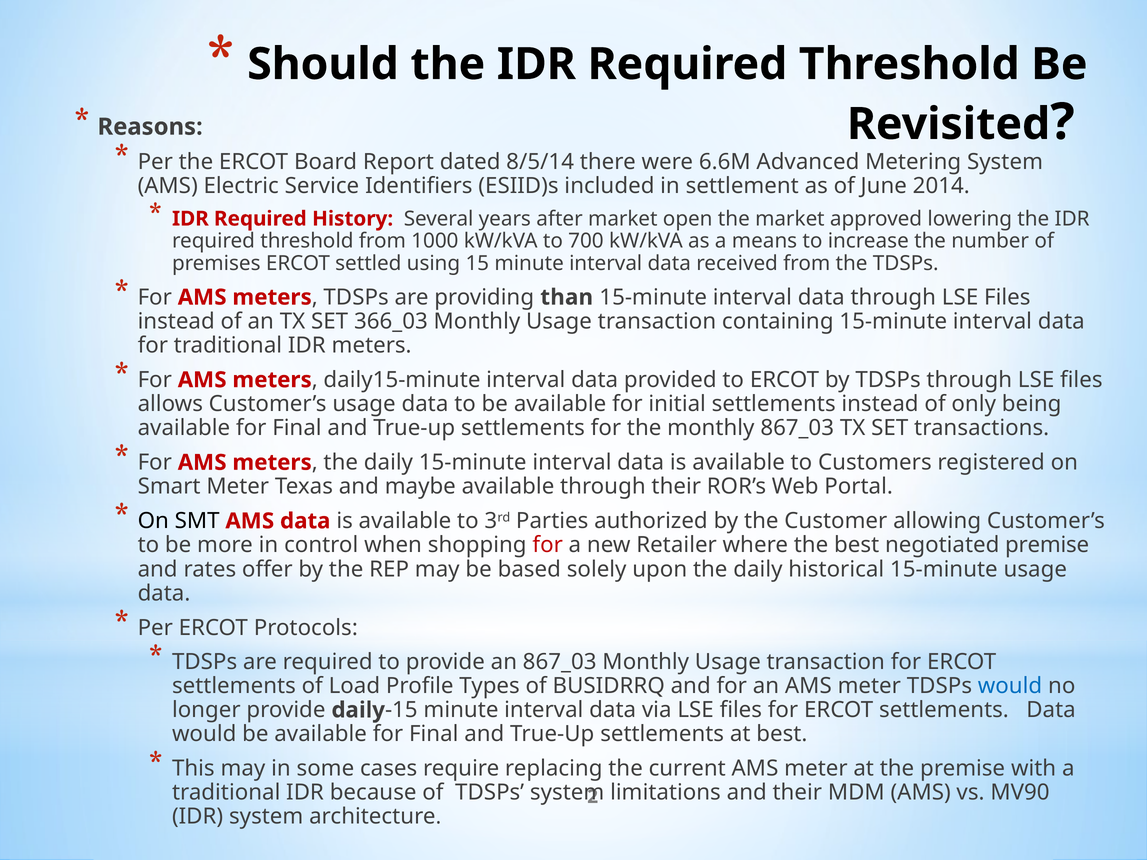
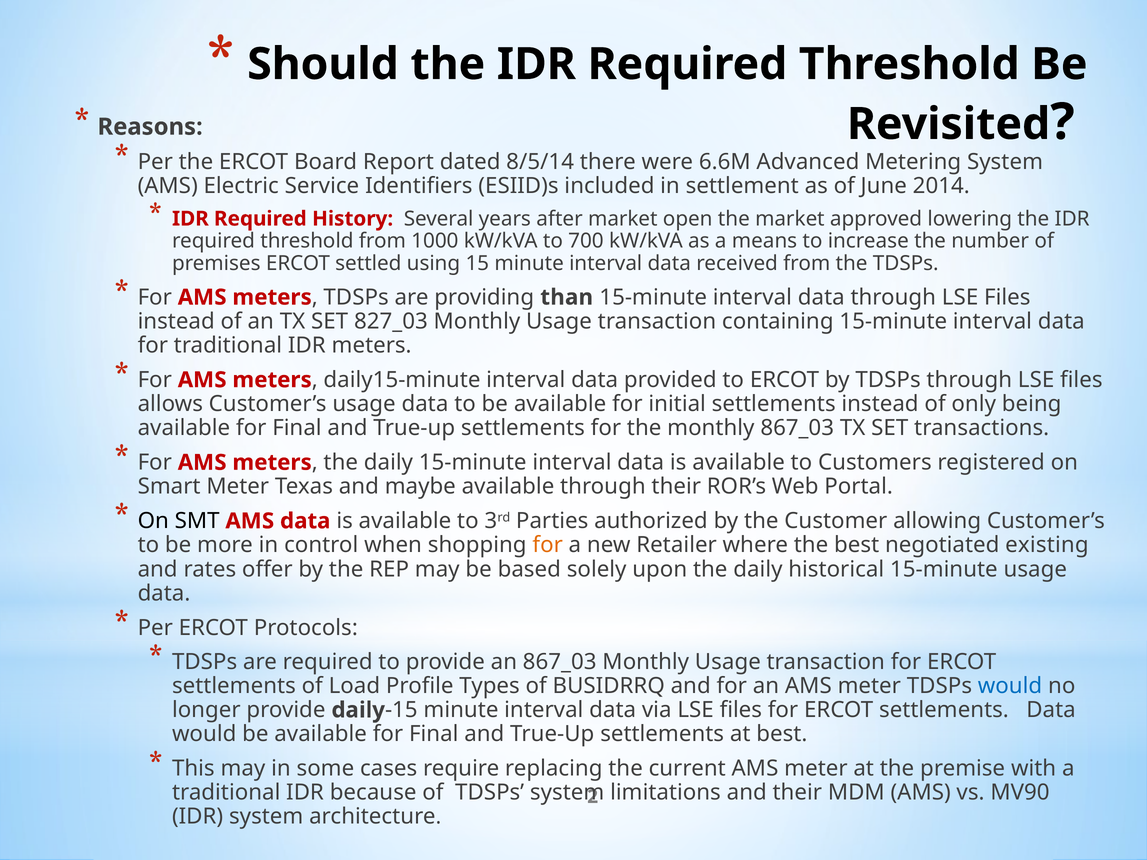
366_03: 366_03 -> 827_03 (391, 321)
for colour: red -> orange (548, 545)
negotiated premise: premise -> existing (1047, 545)
